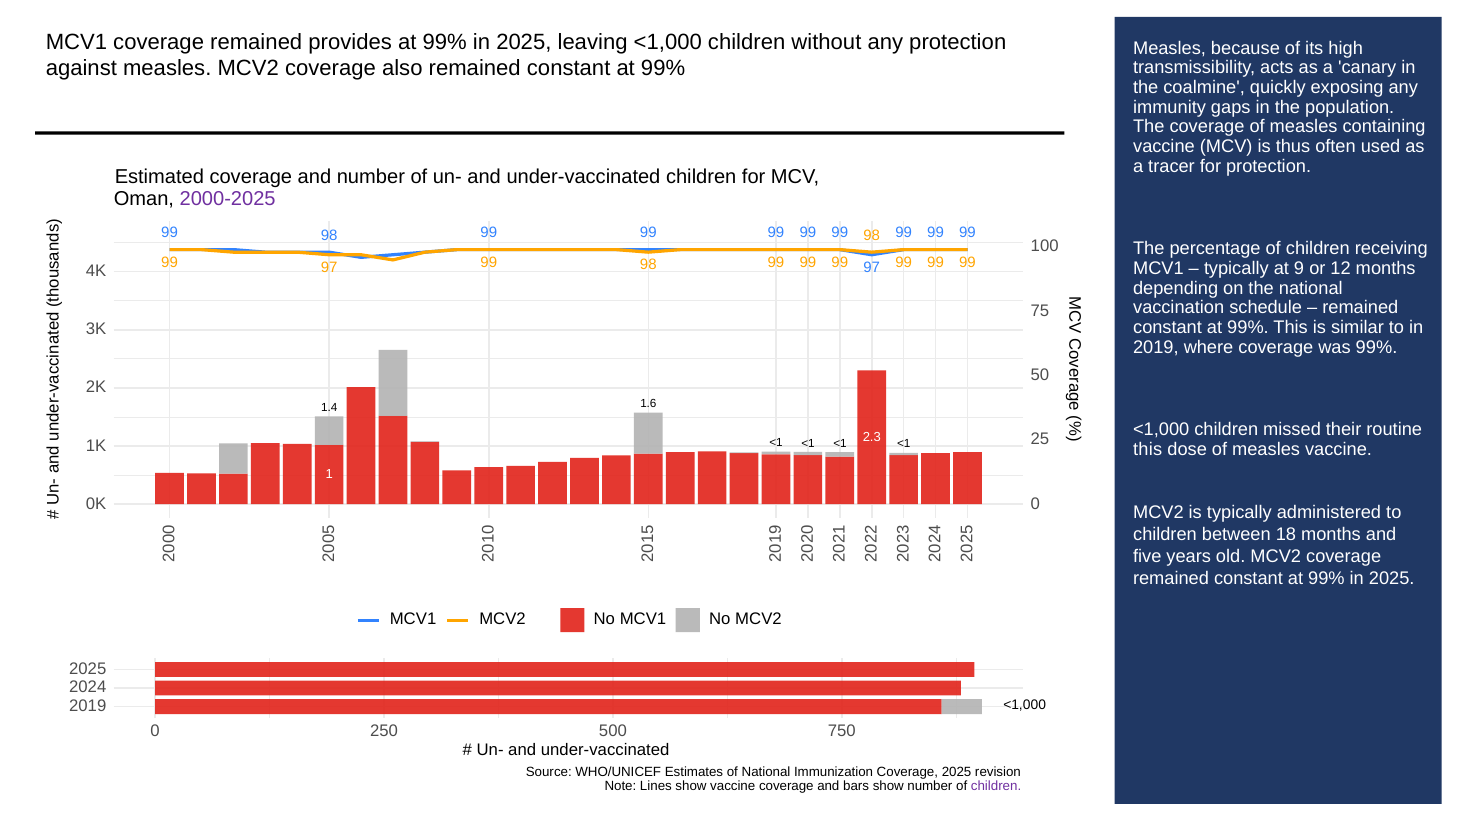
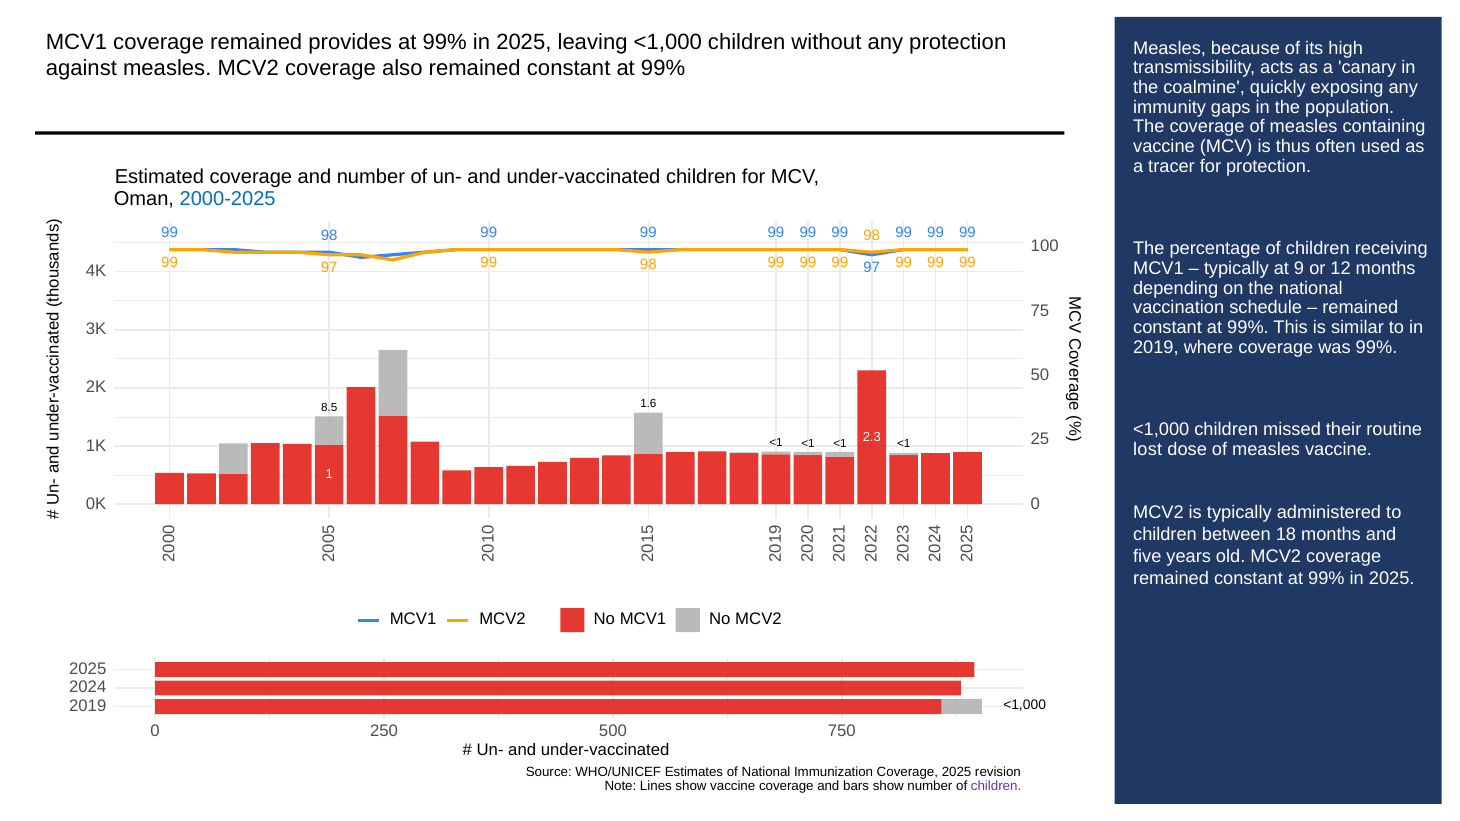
2000-2025 colour: purple -> blue (228, 199)
1.4: 1.4 -> 8.5 (329, 408)
this: this -> lost (1148, 449)
